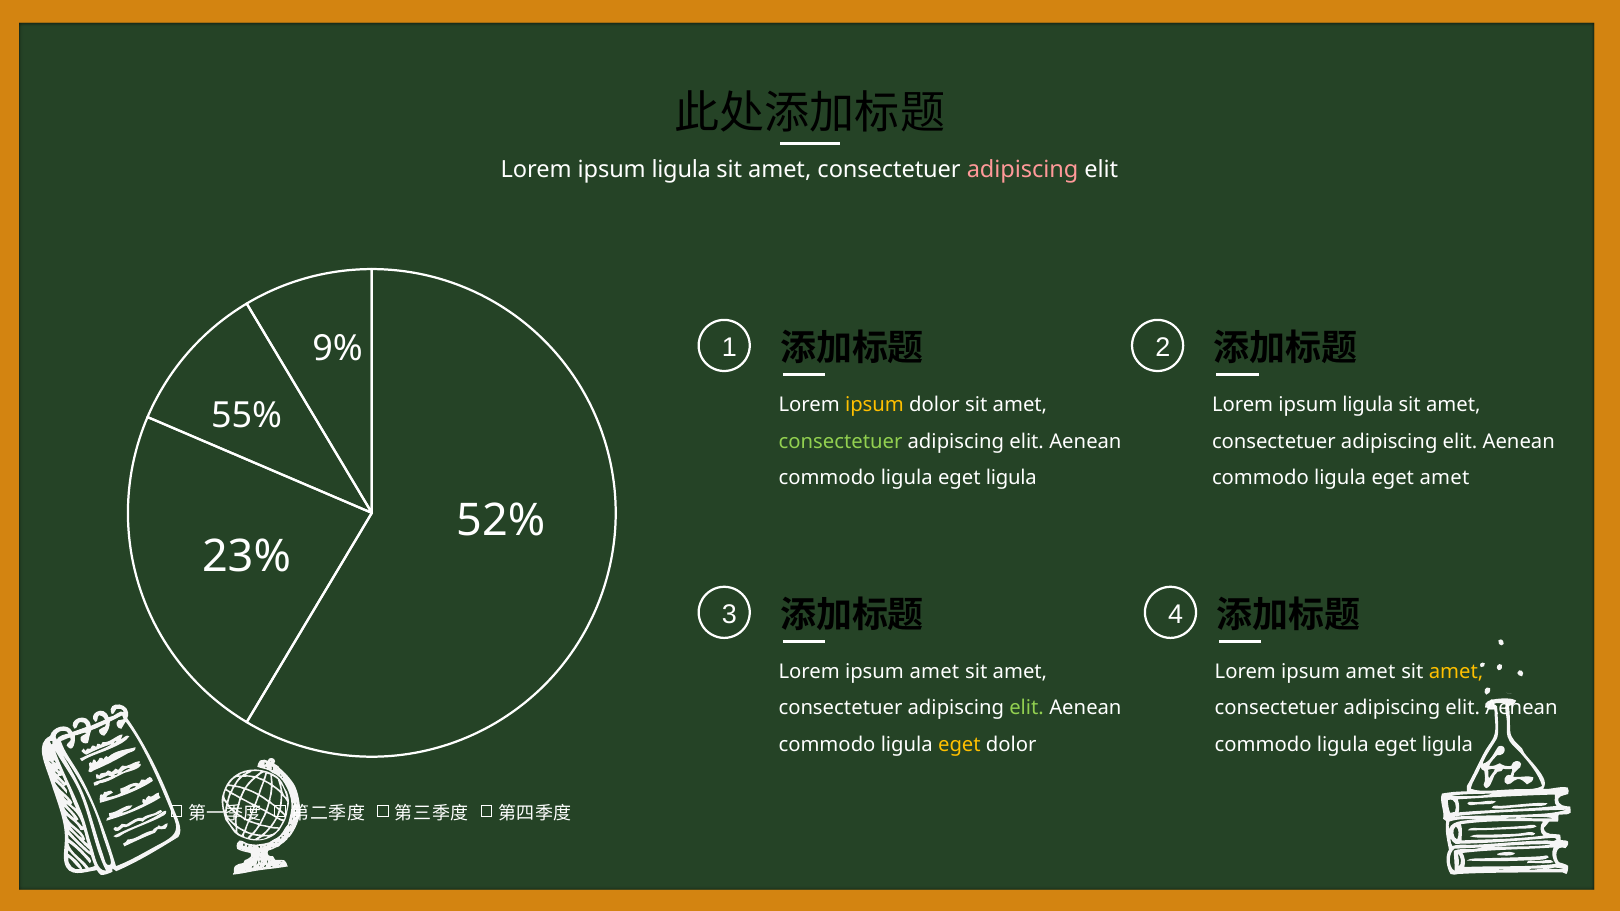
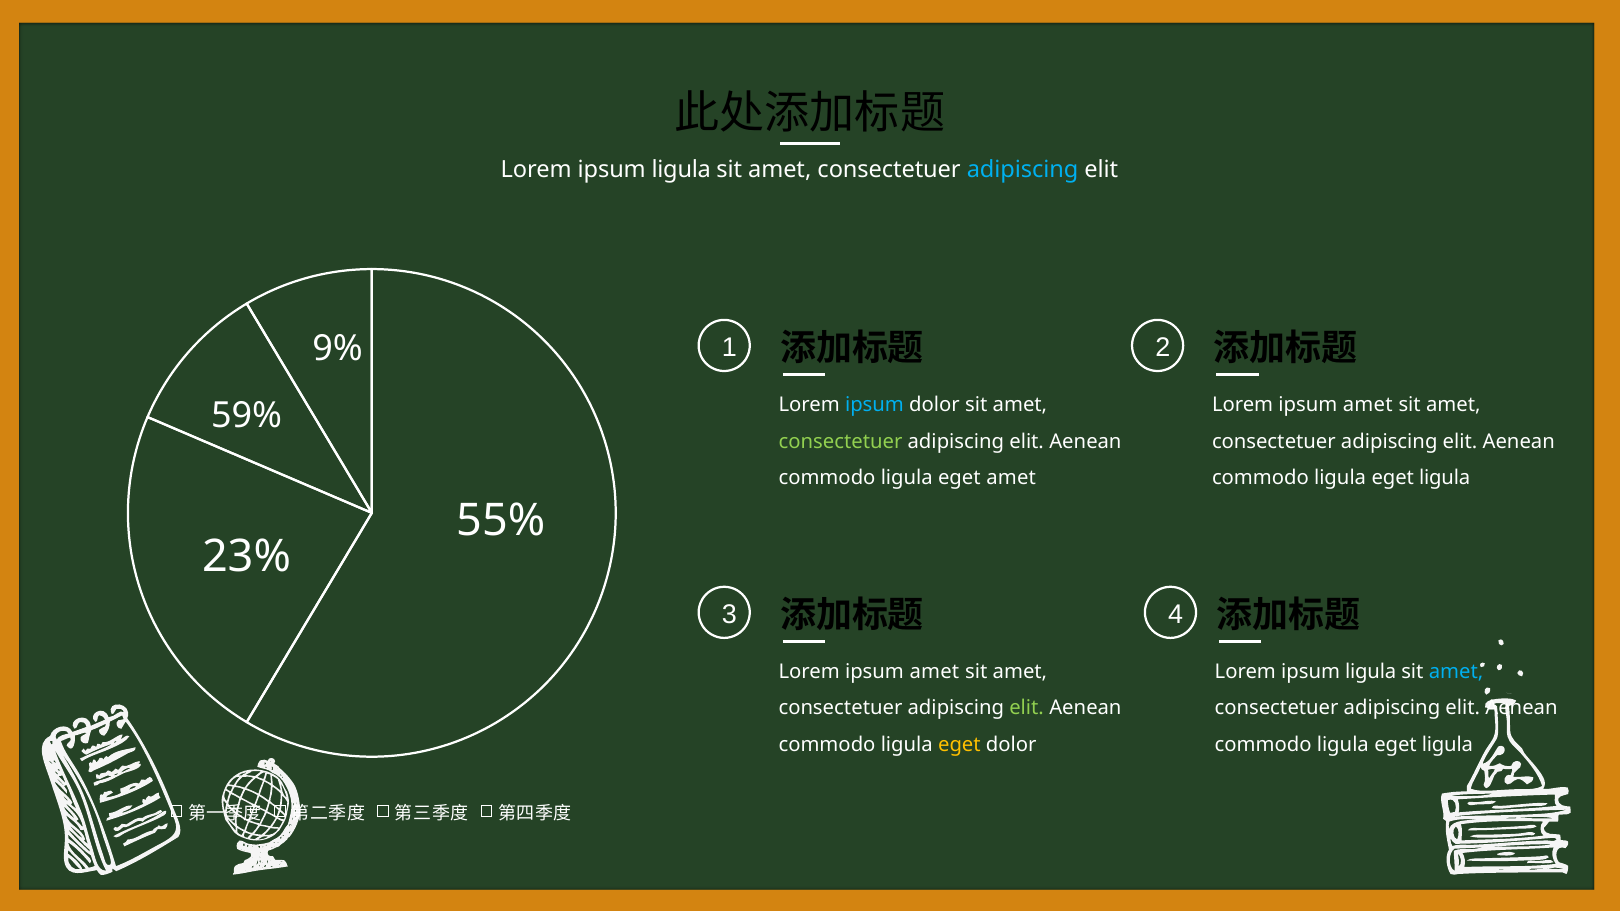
adipiscing colour: pink -> light blue (1023, 170)
ipsum colour: yellow -> light blue (874, 405)
ligula: ligula -> amet (1368, 405)
55%: 55% -> 59% (247, 416)
ligula: ligula -> amet (1011, 478)
amet: amet -> ligula (1445, 478)
52%: 52% -> 55% (501, 521)
amet: amet -> ligula (1371, 672)
amet colour: yellow -> light blue (1456, 672)
